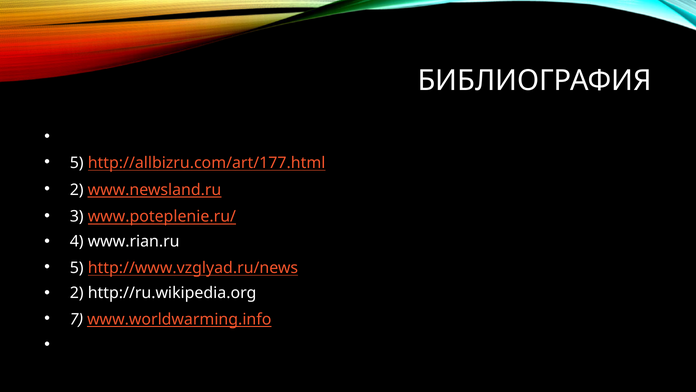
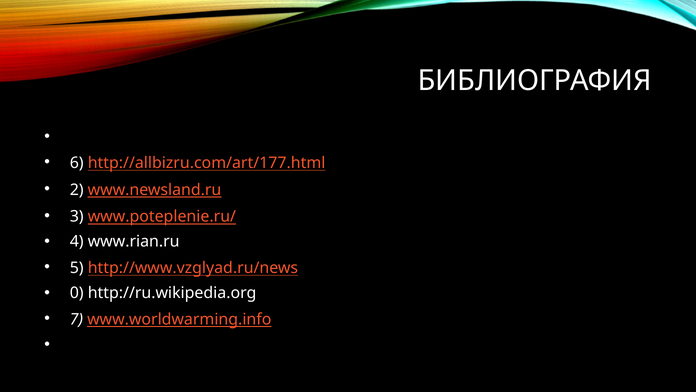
5: 5 -> 6 (77, 163)
2: 2 -> 0 (77, 293)
